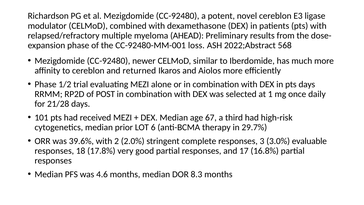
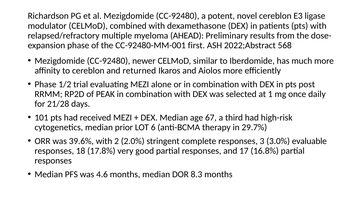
loss: loss -> first (196, 45)
pts days: days -> post (307, 84)
POST: POST -> PEAK (105, 94)
